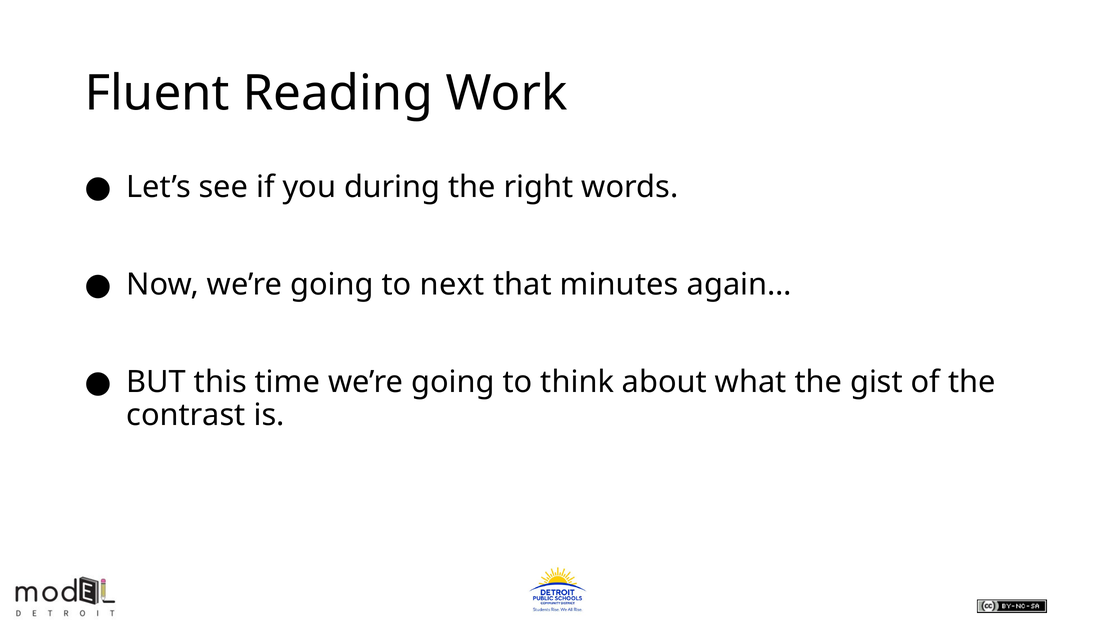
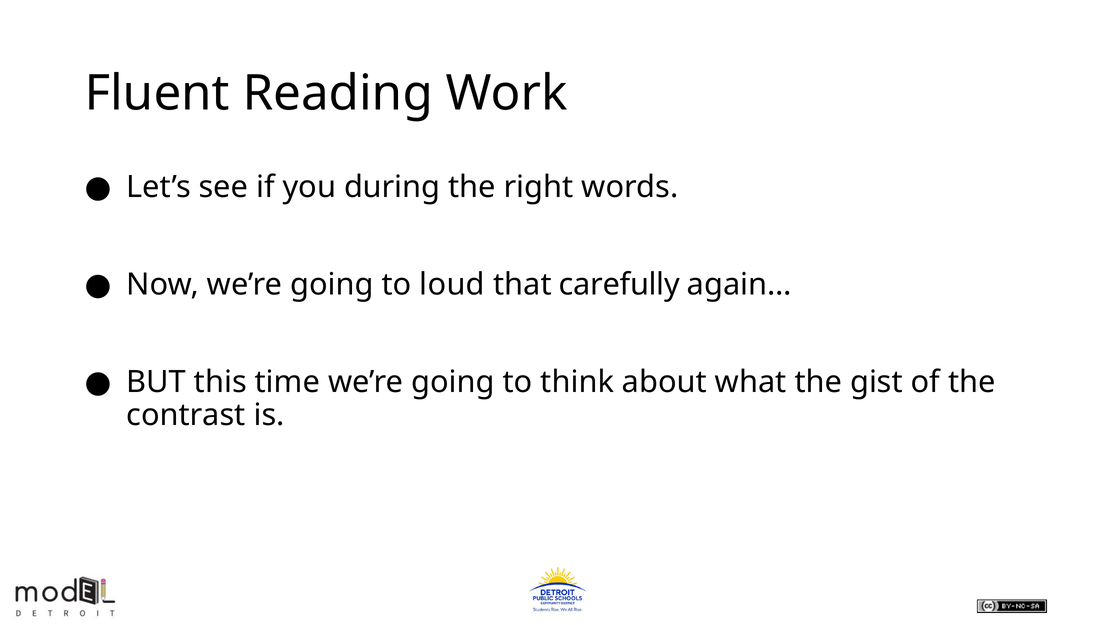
next: next -> loud (452, 284)
minutes: minutes -> carefully (619, 284)
